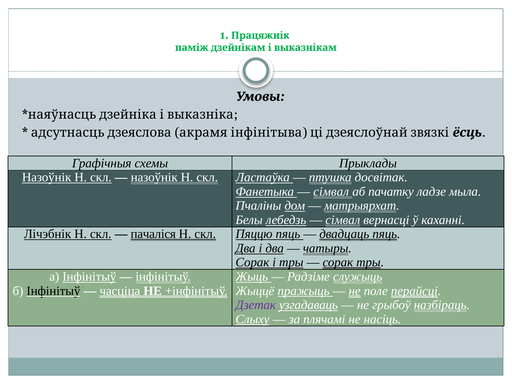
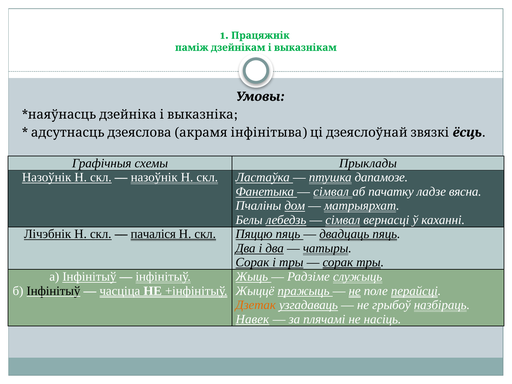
досвітак: досвітак -> дапамозе (381, 177)
мыла: мыла -> вясна (465, 192)
Дзетак colour: purple -> orange (256, 305)
Слыху: Слыху -> Навек (252, 319)
